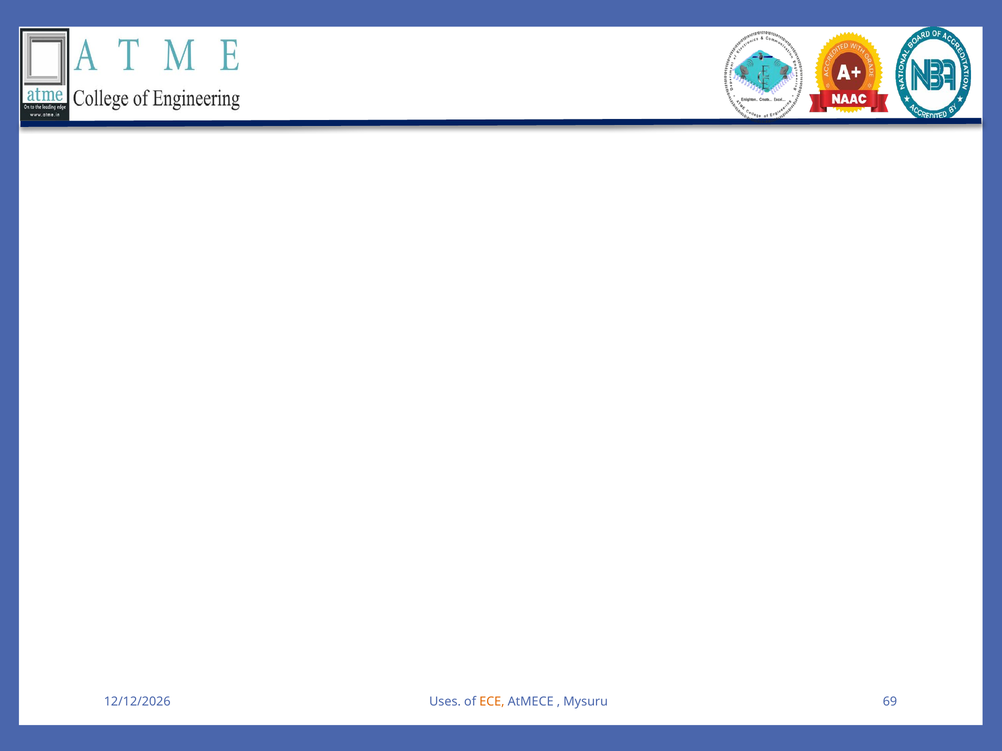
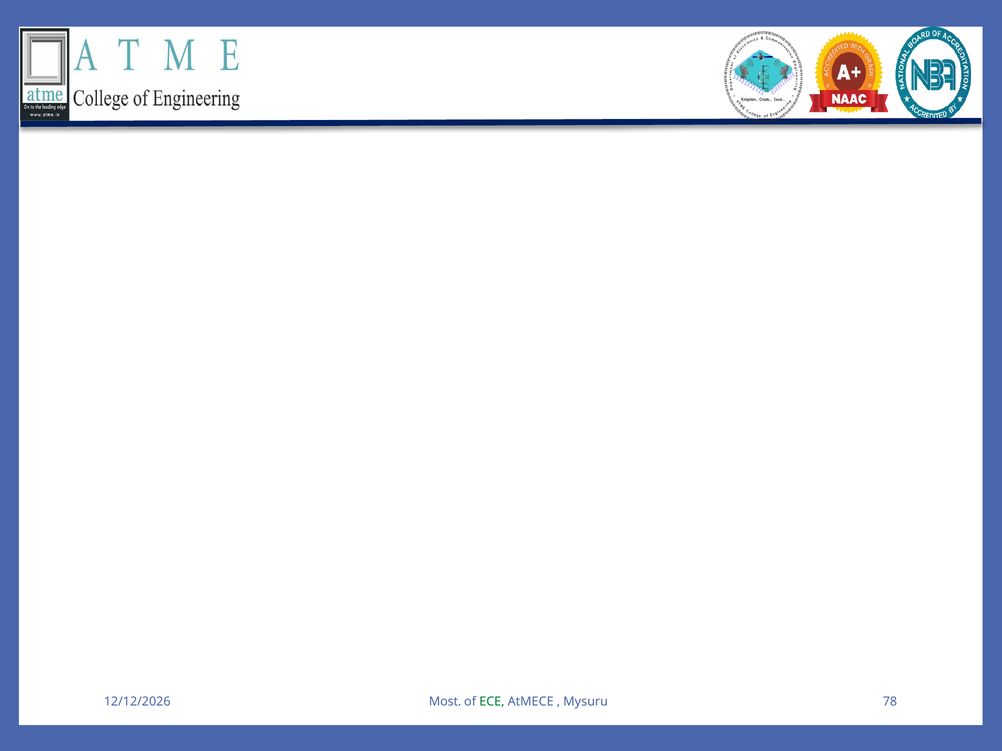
Uses: Uses -> Most (445, 702)
ECE colour: orange -> green (492, 702)
69: 69 -> 78 (890, 702)
